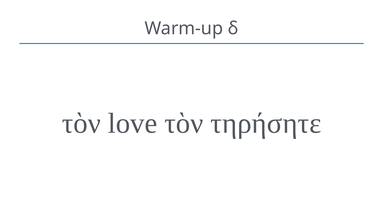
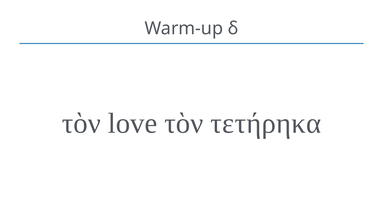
τηρήσητε: τηρήσητε -> τετήρηκα (266, 123)
